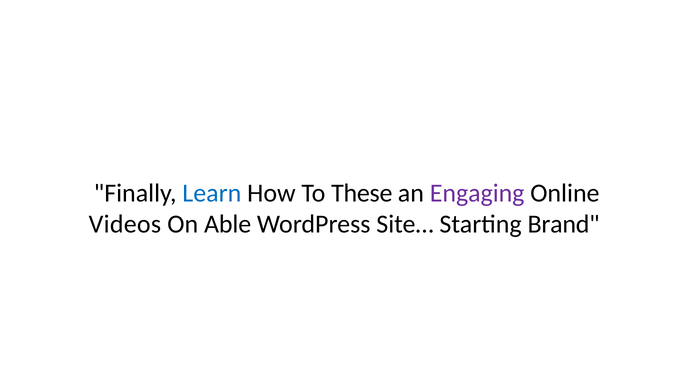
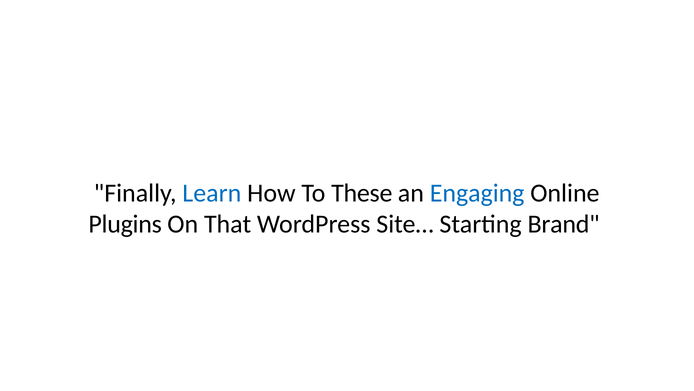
Engaging colour: purple -> blue (477, 193)
Videos: Videos -> Plugins (125, 224)
Able: Able -> That (228, 224)
